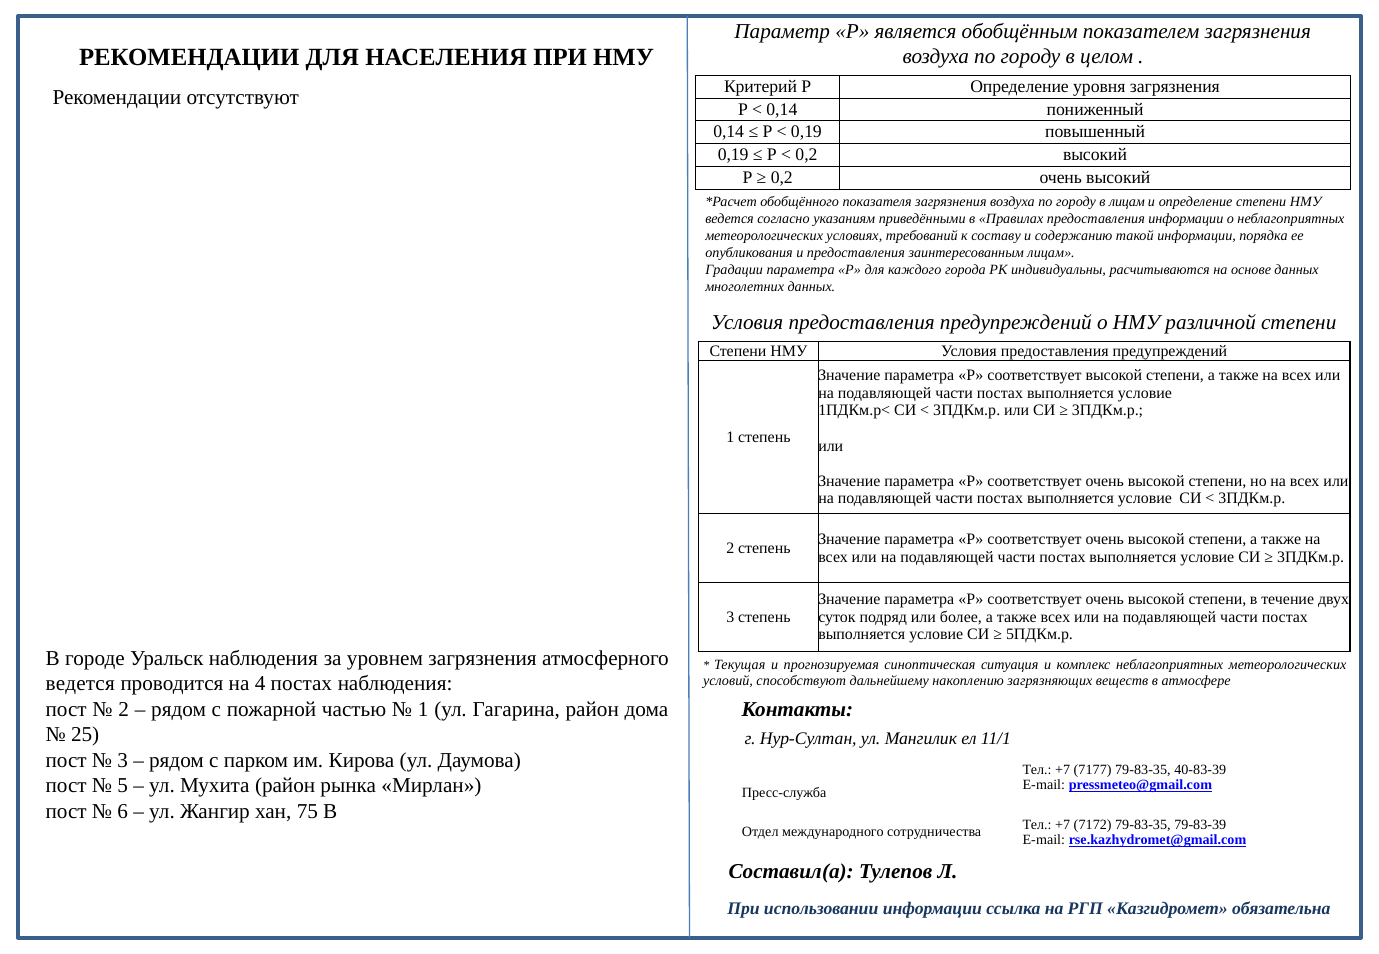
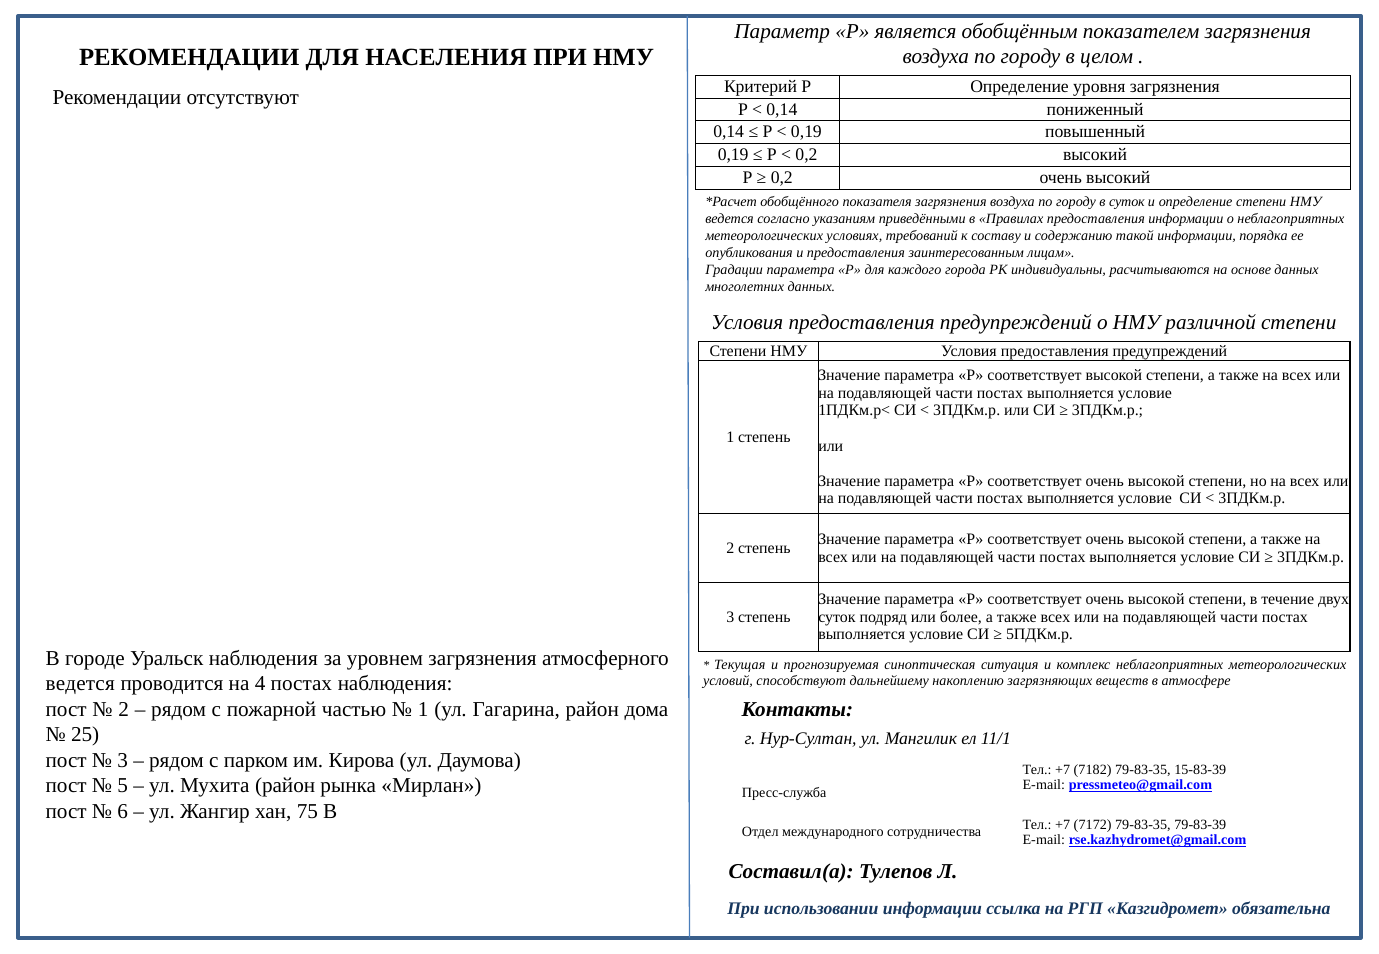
в лицам: лицам -> суток (1127, 202)
7177: 7177 -> 7182 (1093, 770)
40-83-39: 40-83-39 -> 15-83-39 (1200, 770)
